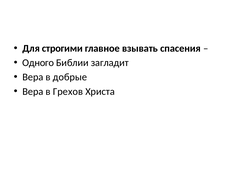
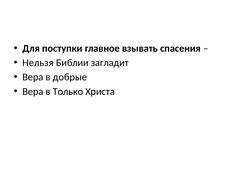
строгими: строгими -> поступки (62, 48)
Одного: Одного -> Нельзя (38, 63)
Грехов: Грехов -> Только (68, 91)
